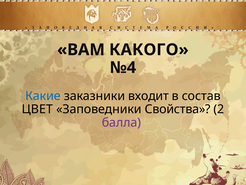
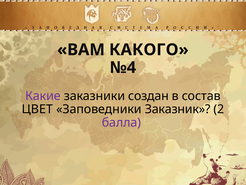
Какие colour: blue -> purple (43, 96)
входит: входит -> создан (148, 96)
Свойства: Свойства -> Заказник (178, 109)
